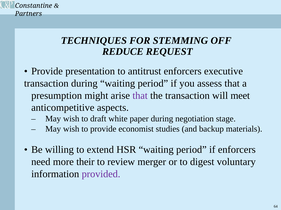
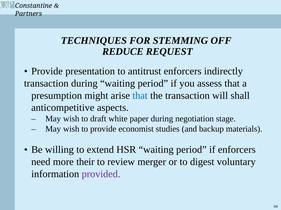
executive: executive -> indirectly (223, 72)
that colour: purple -> blue (140, 96)
meet: meet -> shall (240, 96)
